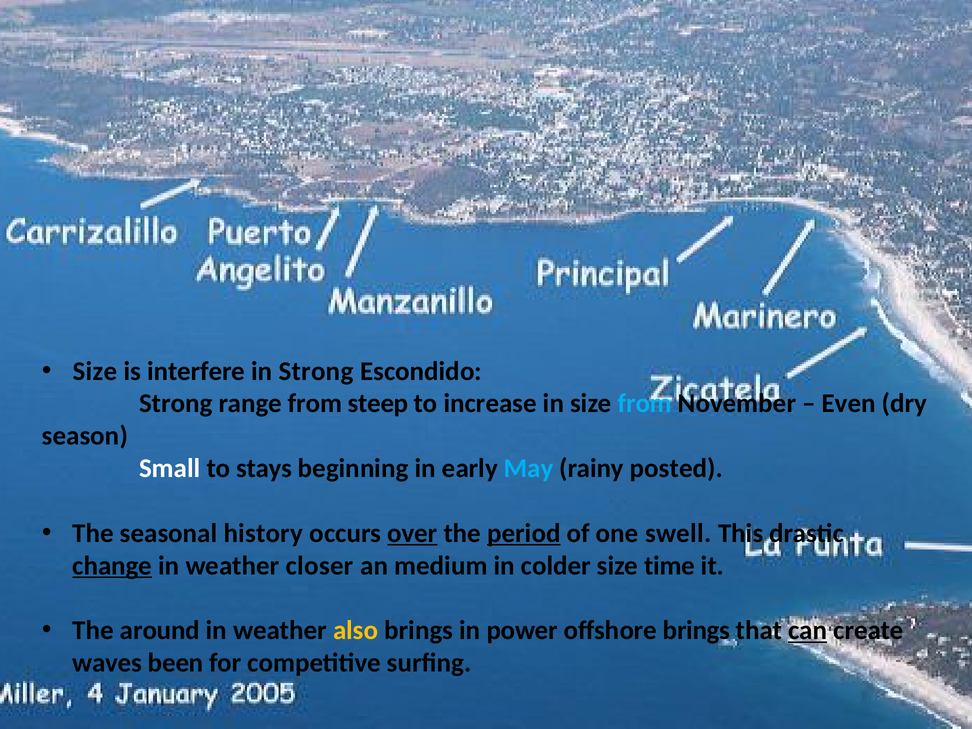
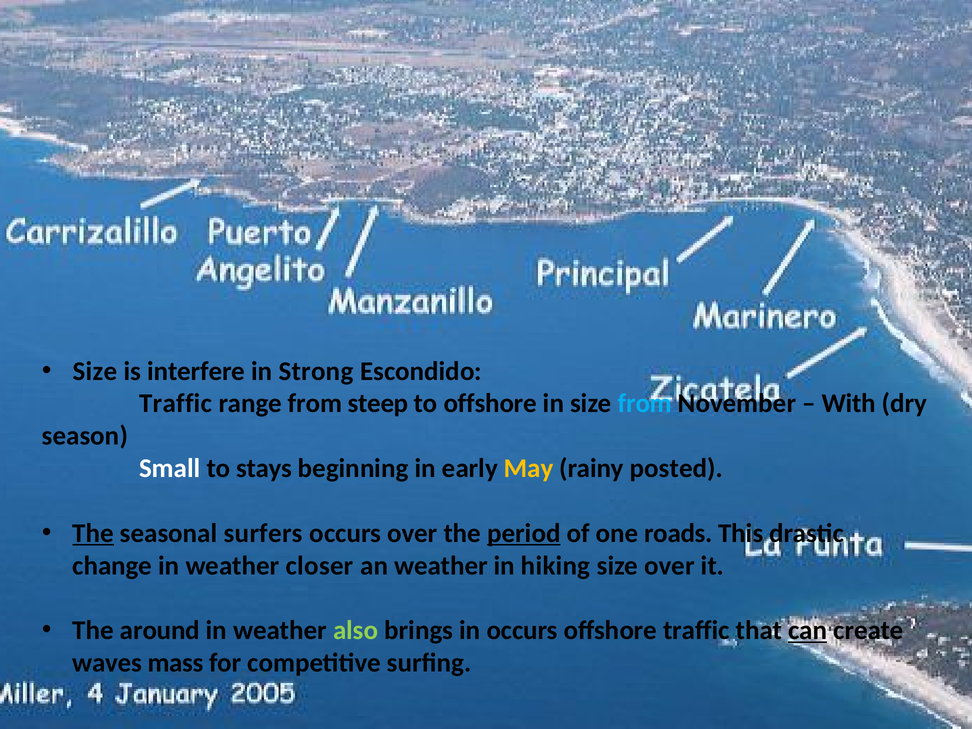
Strong: Strong -> Traffic (176, 404)
to increase: increase -> offshore (490, 404)
Even: Even -> With (849, 404)
May colour: light blue -> yellow (529, 468)
The underline: none -> present (93, 533)
history: history -> surfers (263, 533)
over underline: present -> none (412, 533)
swell: swell -> roads (678, 533)
change underline: present -> none (112, 566)
an medium: medium -> weather (441, 566)
colder: colder -> hiking (556, 566)
size time: time -> over (669, 566)
also colour: yellow -> light green (356, 630)
in power: power -> occurs (522, 630)
offshore brings: brings -> traffic (696, 630)
been: been -> mass (176, 663)
